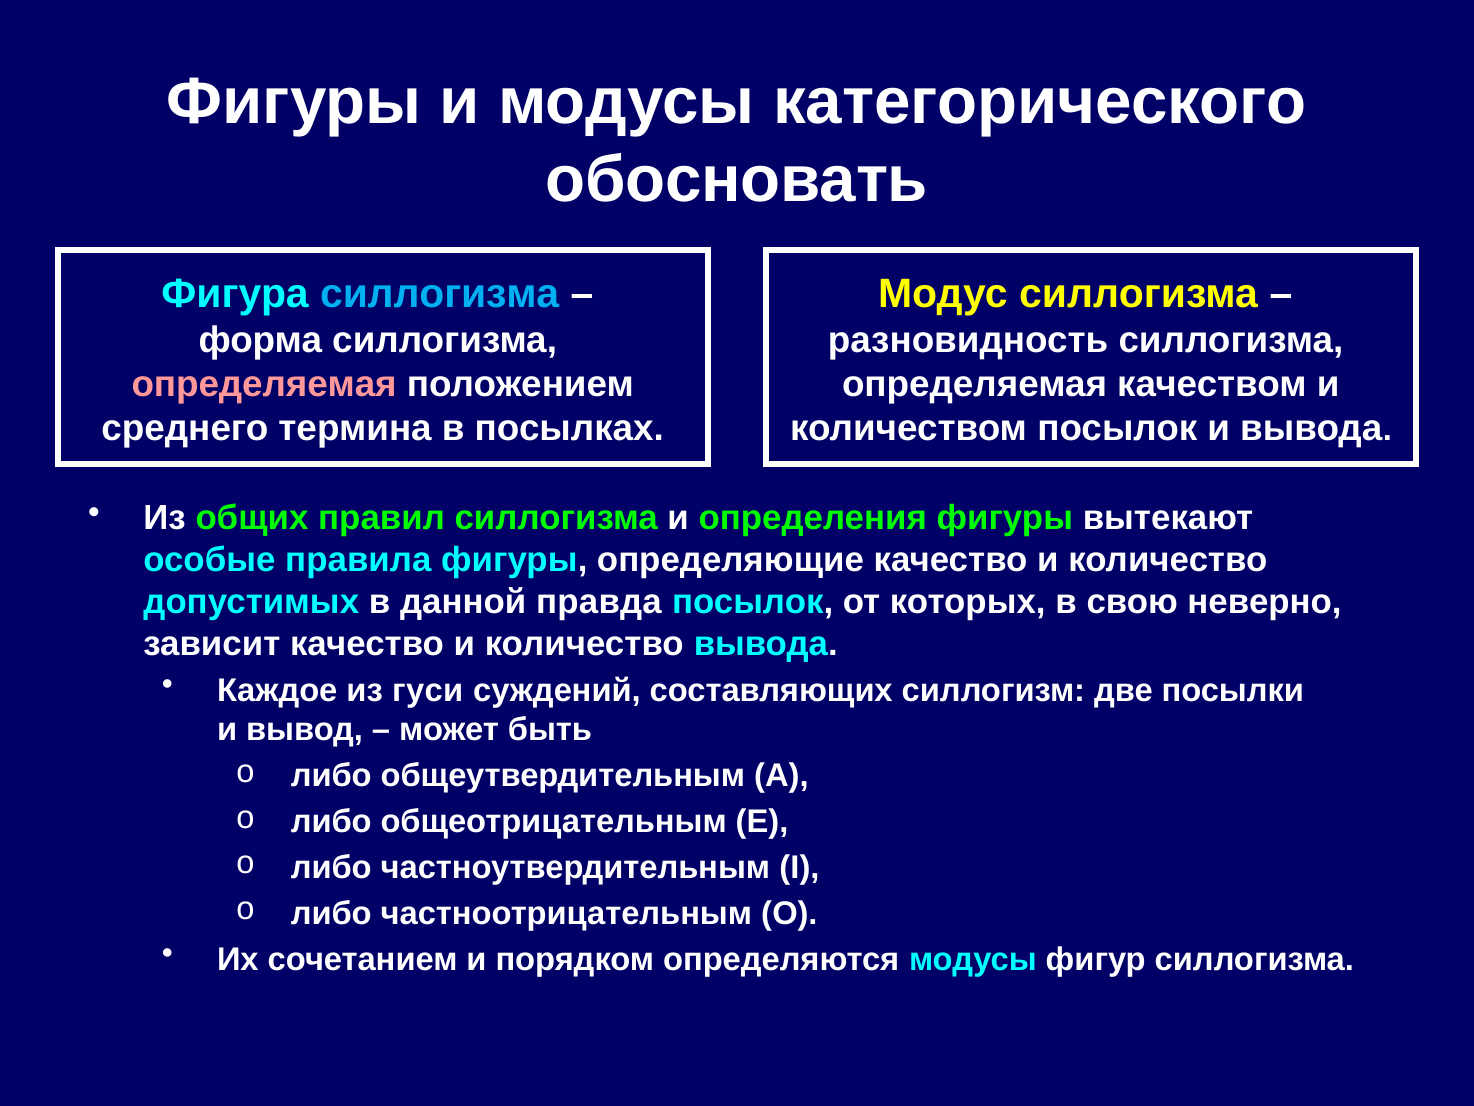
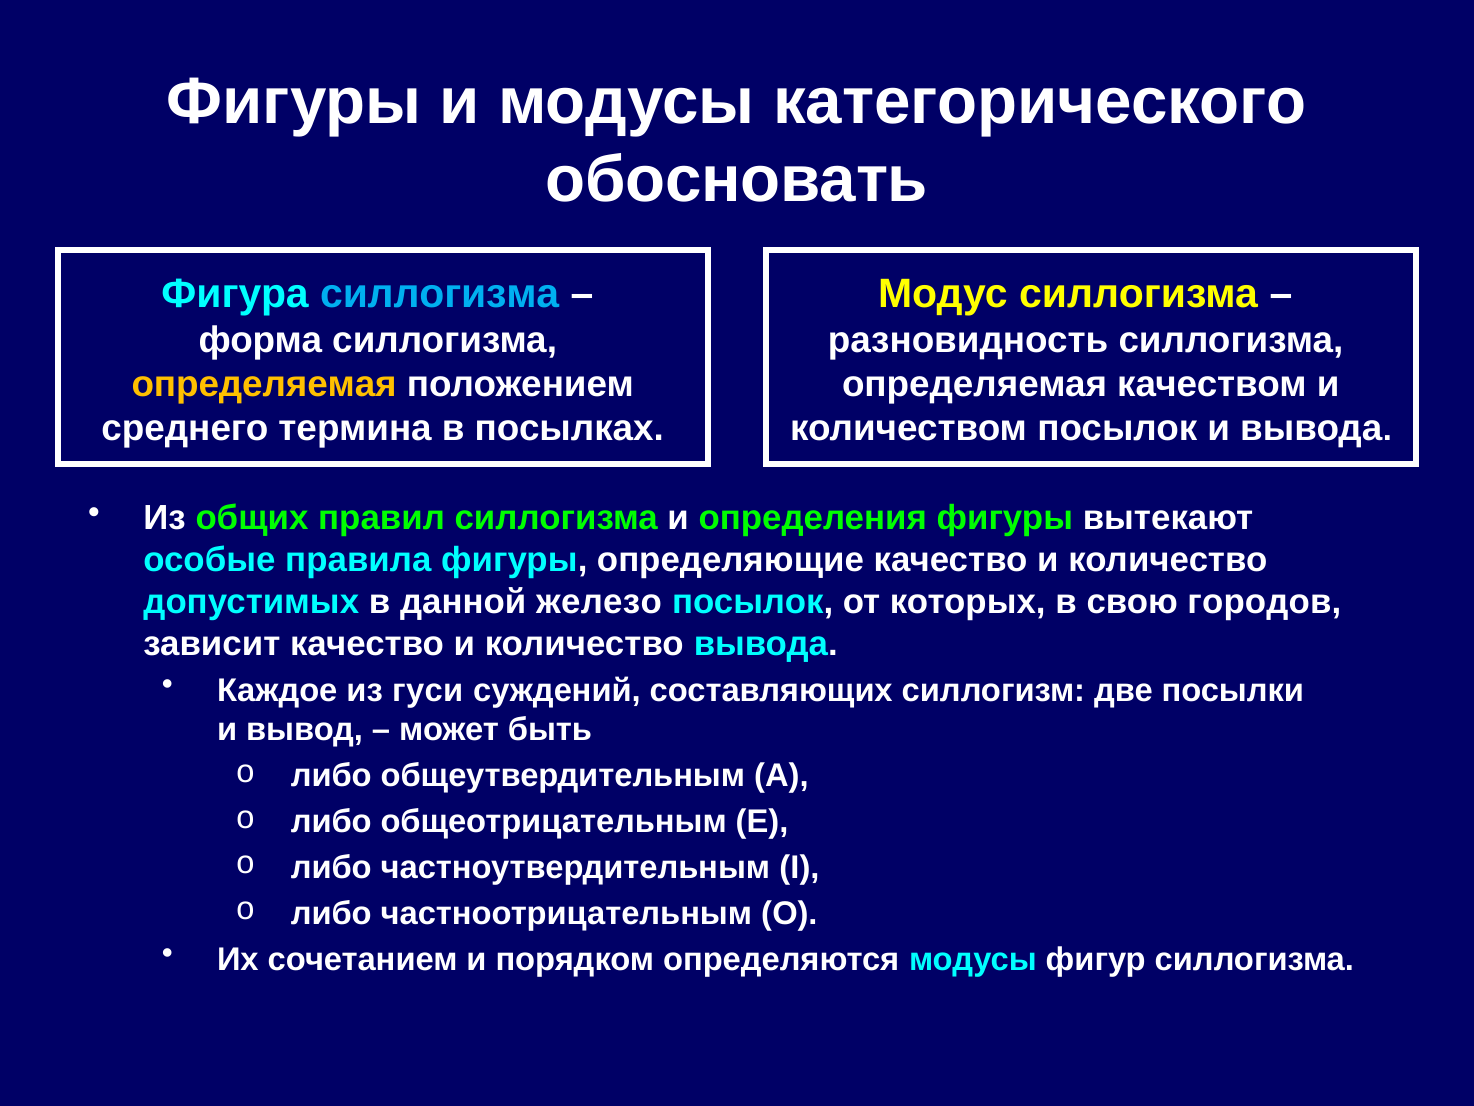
определяемая colour: pink -> yellow (264, 384)
правда: правда -> железо (599, 602)
неверно: неверно -> городов (1264, 602)
